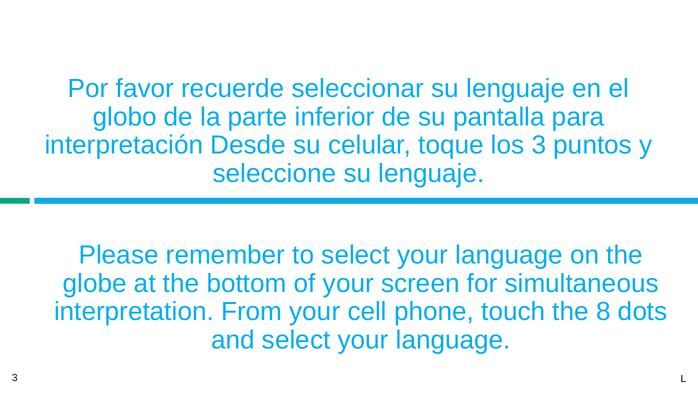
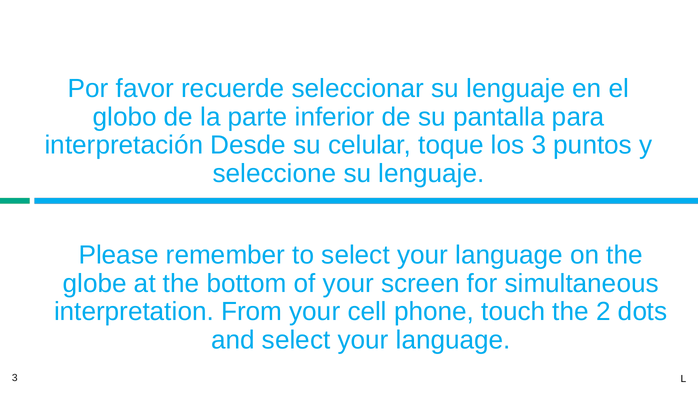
8: 8 -> 2 (603, 311)
